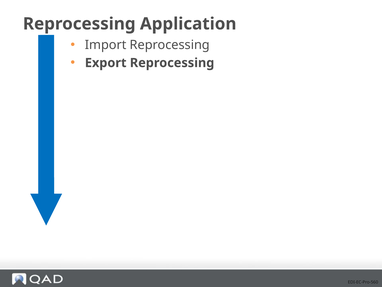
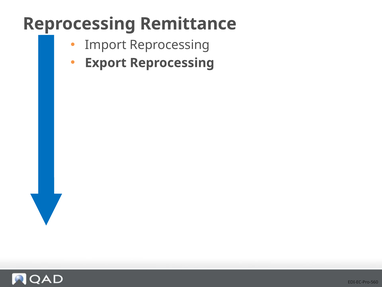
Application: Application -> Remittance (188, 24)
